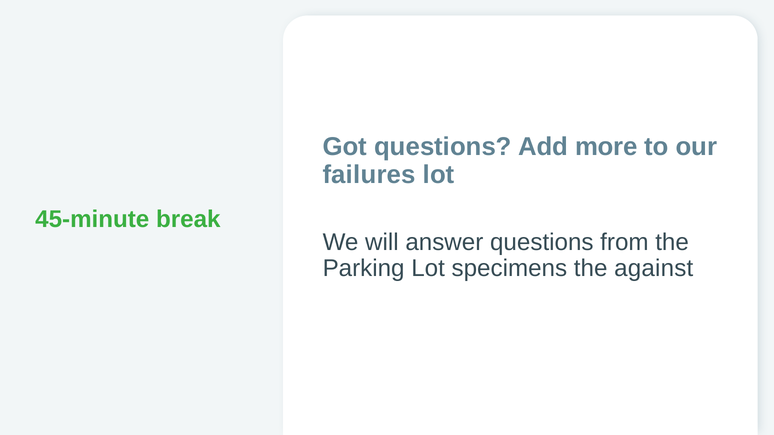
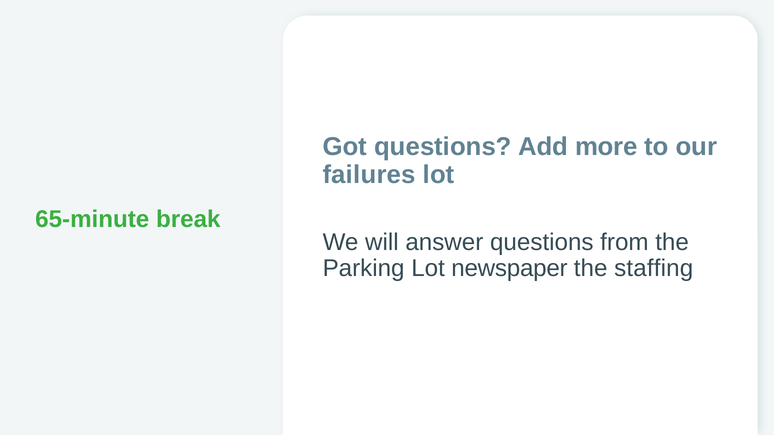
45-minute: 45-minute -> 65-minute (92, 220)
specimens: specimens -> newspaper (509, 268)
against: against -> staffing (654, 268)
